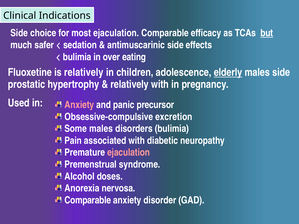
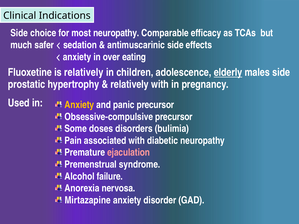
most ejaculation: ejaculation -> neuropathy (116, 33)
but underline: present -> none (267, 33)
bulimia: bulimia -> anxiety (77, 57)
Anxiety colour: pink -> yellow (79, 105)
Obsessive-compulsive excretion: excretion -> precursor (174, 117)
Some males: males -> doses (101, 129)
doses: doses -> failure (110, 177)
Comparable: Comparable -> Mirtazapine (88, 200)
